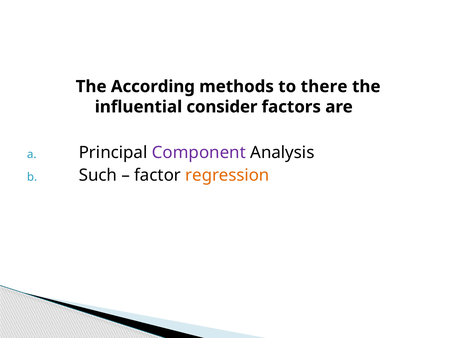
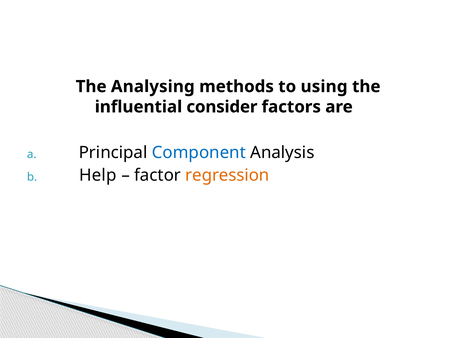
According: According -> Analysing (153, 87)
there: there -> using (324, 87)
Component colour: purple -> blue (199, 153)
Such: Such -> Help (98, 175)
